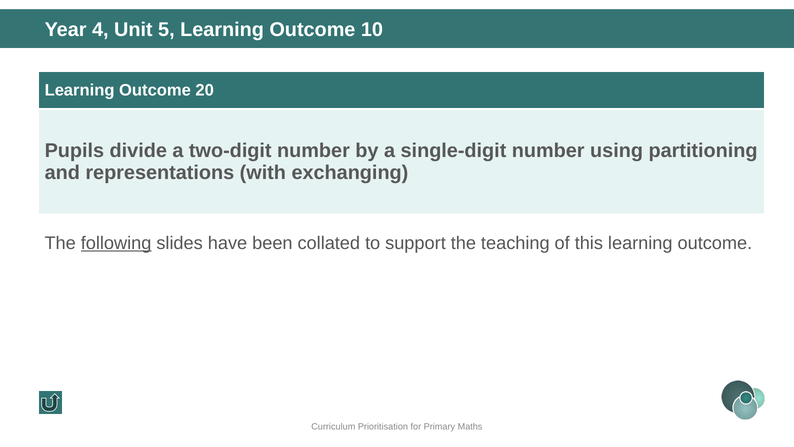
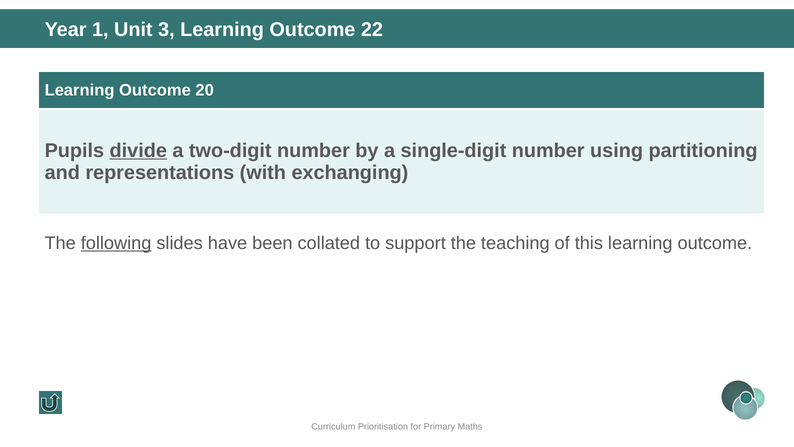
4: 4 -> 1 (100, 30)
5: 5 -> 3 (166, 30)
10: 10 -> 22 (372, 30)
divide underline: none -> present (138, 150)
